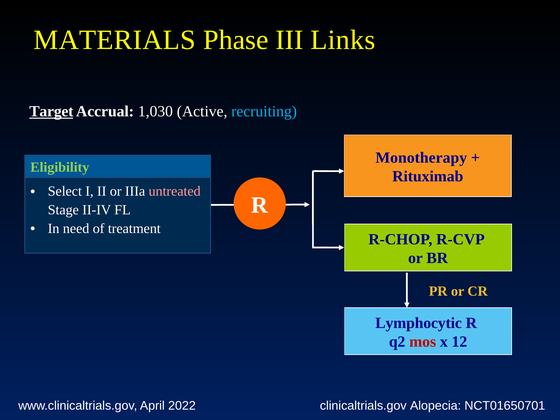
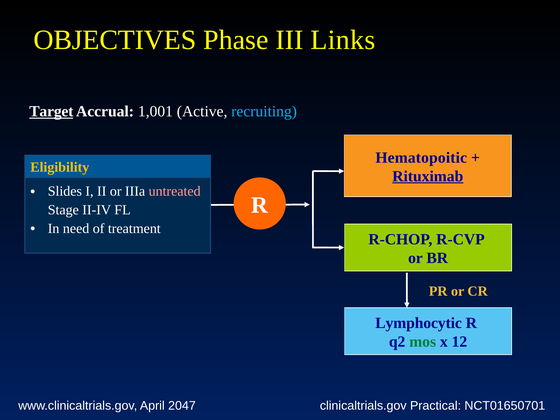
MATERIALS: MATERIALS -> OBJECTIVES (115, 40)
1,030: 1,030 -> 1,001 (155, 111)
Monotherapy: Monotherapy -> Hematopoitic (421, 158)
Eligibility colour: light green -> yellow (60, 167)
Rituximab underline: none -> present (428, 176)
Select: Select -> Slides (65, 191)
mos colour: red -> green (423, 342)
2022: 2022 -> 2047 (182, 406)
Alopecia: Alopecia -> Practical (436, 406)
